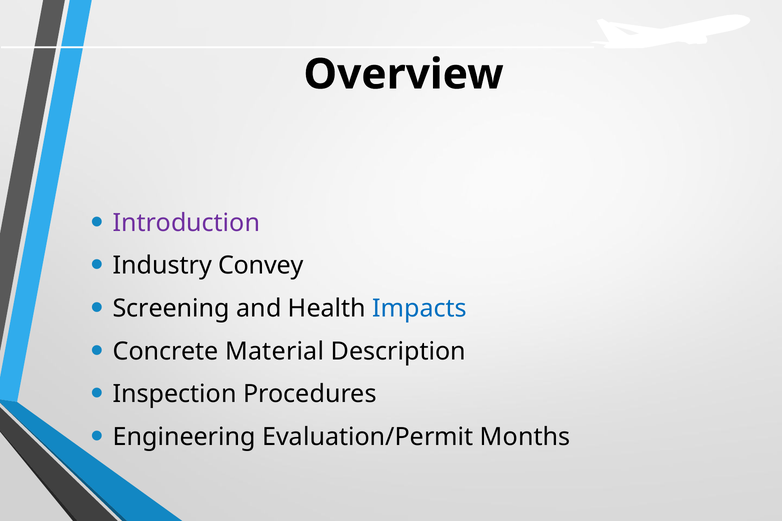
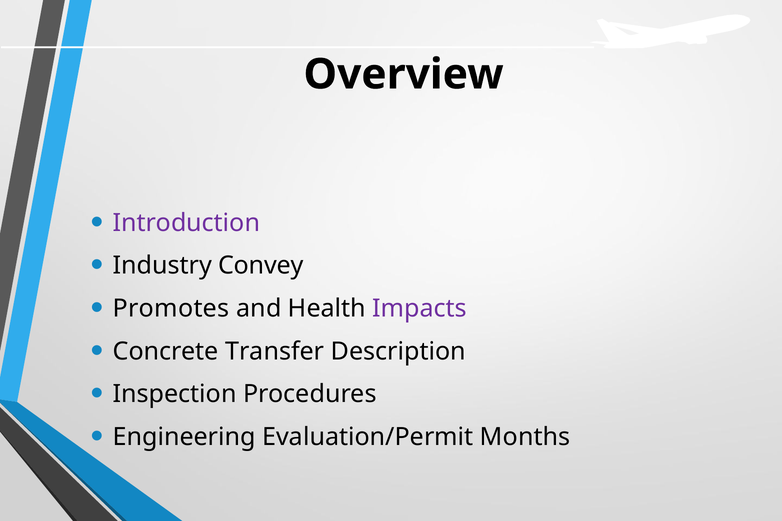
Screening: Screening -> Promotes (171, 309)
Impacts colour: blue -> purple (420, 309)
Material: Material -> Transfer (275, 352)
